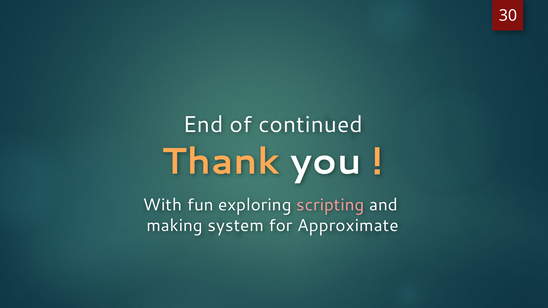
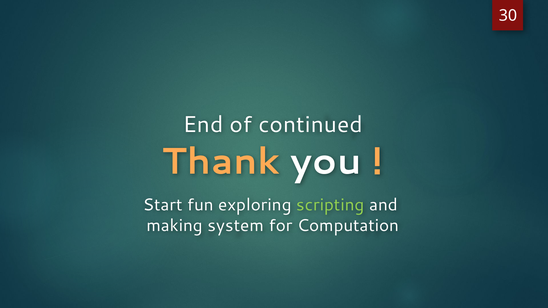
With: With -> Start (163, 205)
scripting colour: pink -> light green (330, 205)
Approximate: Approximate -> Computation (348, 226)
